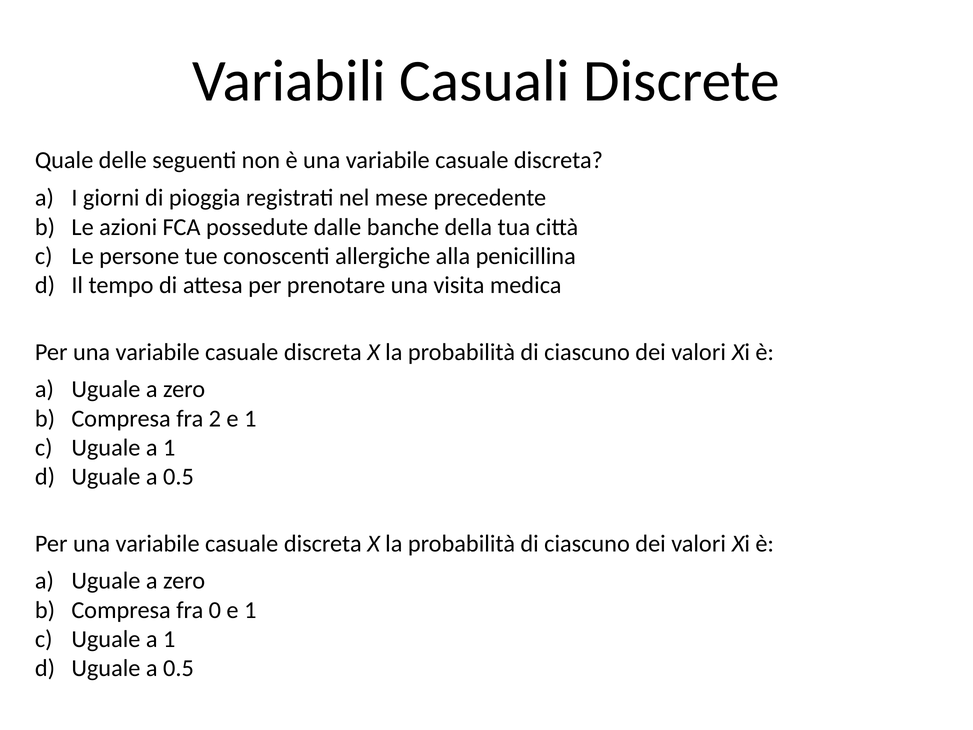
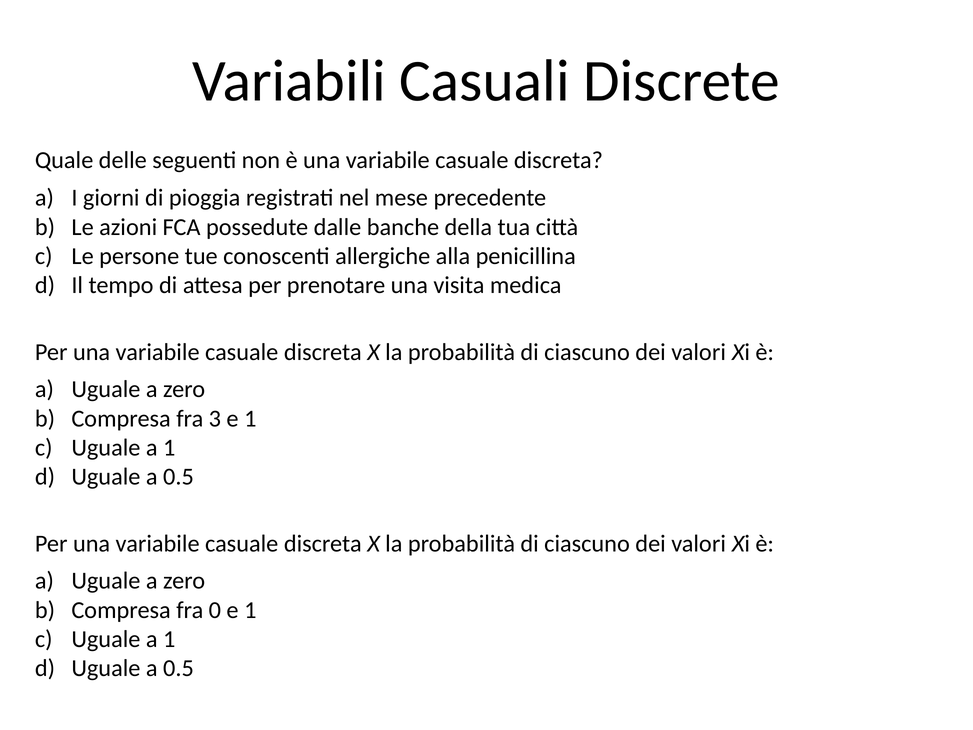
2: 2 -> 3 (215, 418)
